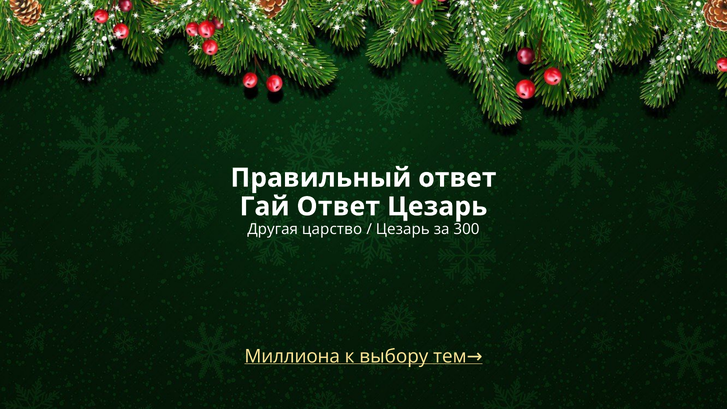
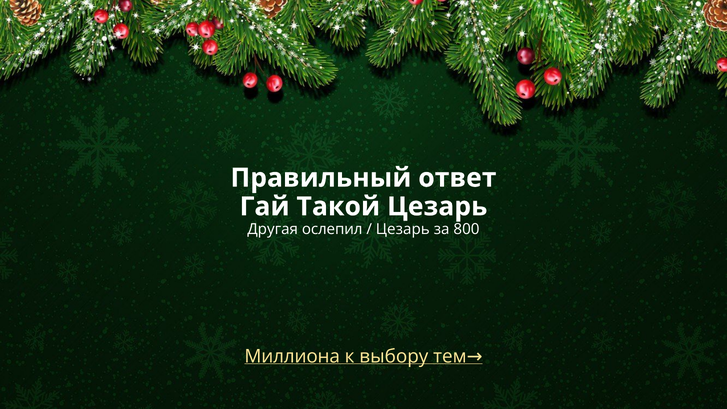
Гай Ответ: Ответ -> Такой (338, 207)
царство: царство -> ослепил (332, 229)
300: 300 -> 800 (466, 229)
